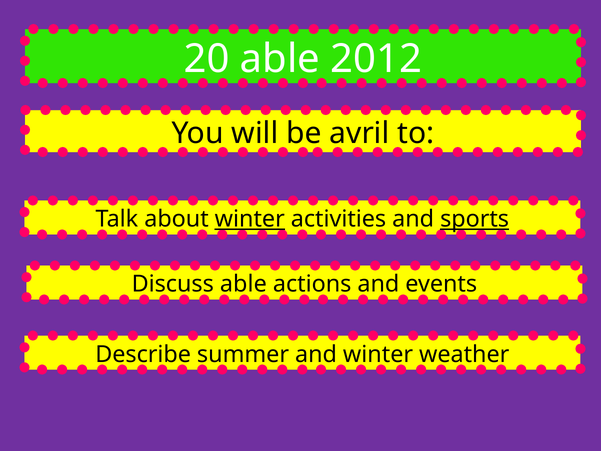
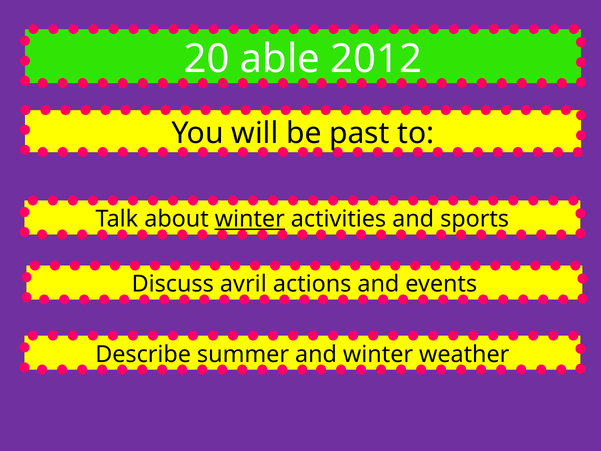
avril: avril -> past (359, 133)
sports underline: present -> none (475, 219)
Discuss able: able -> avril (243, 284)
